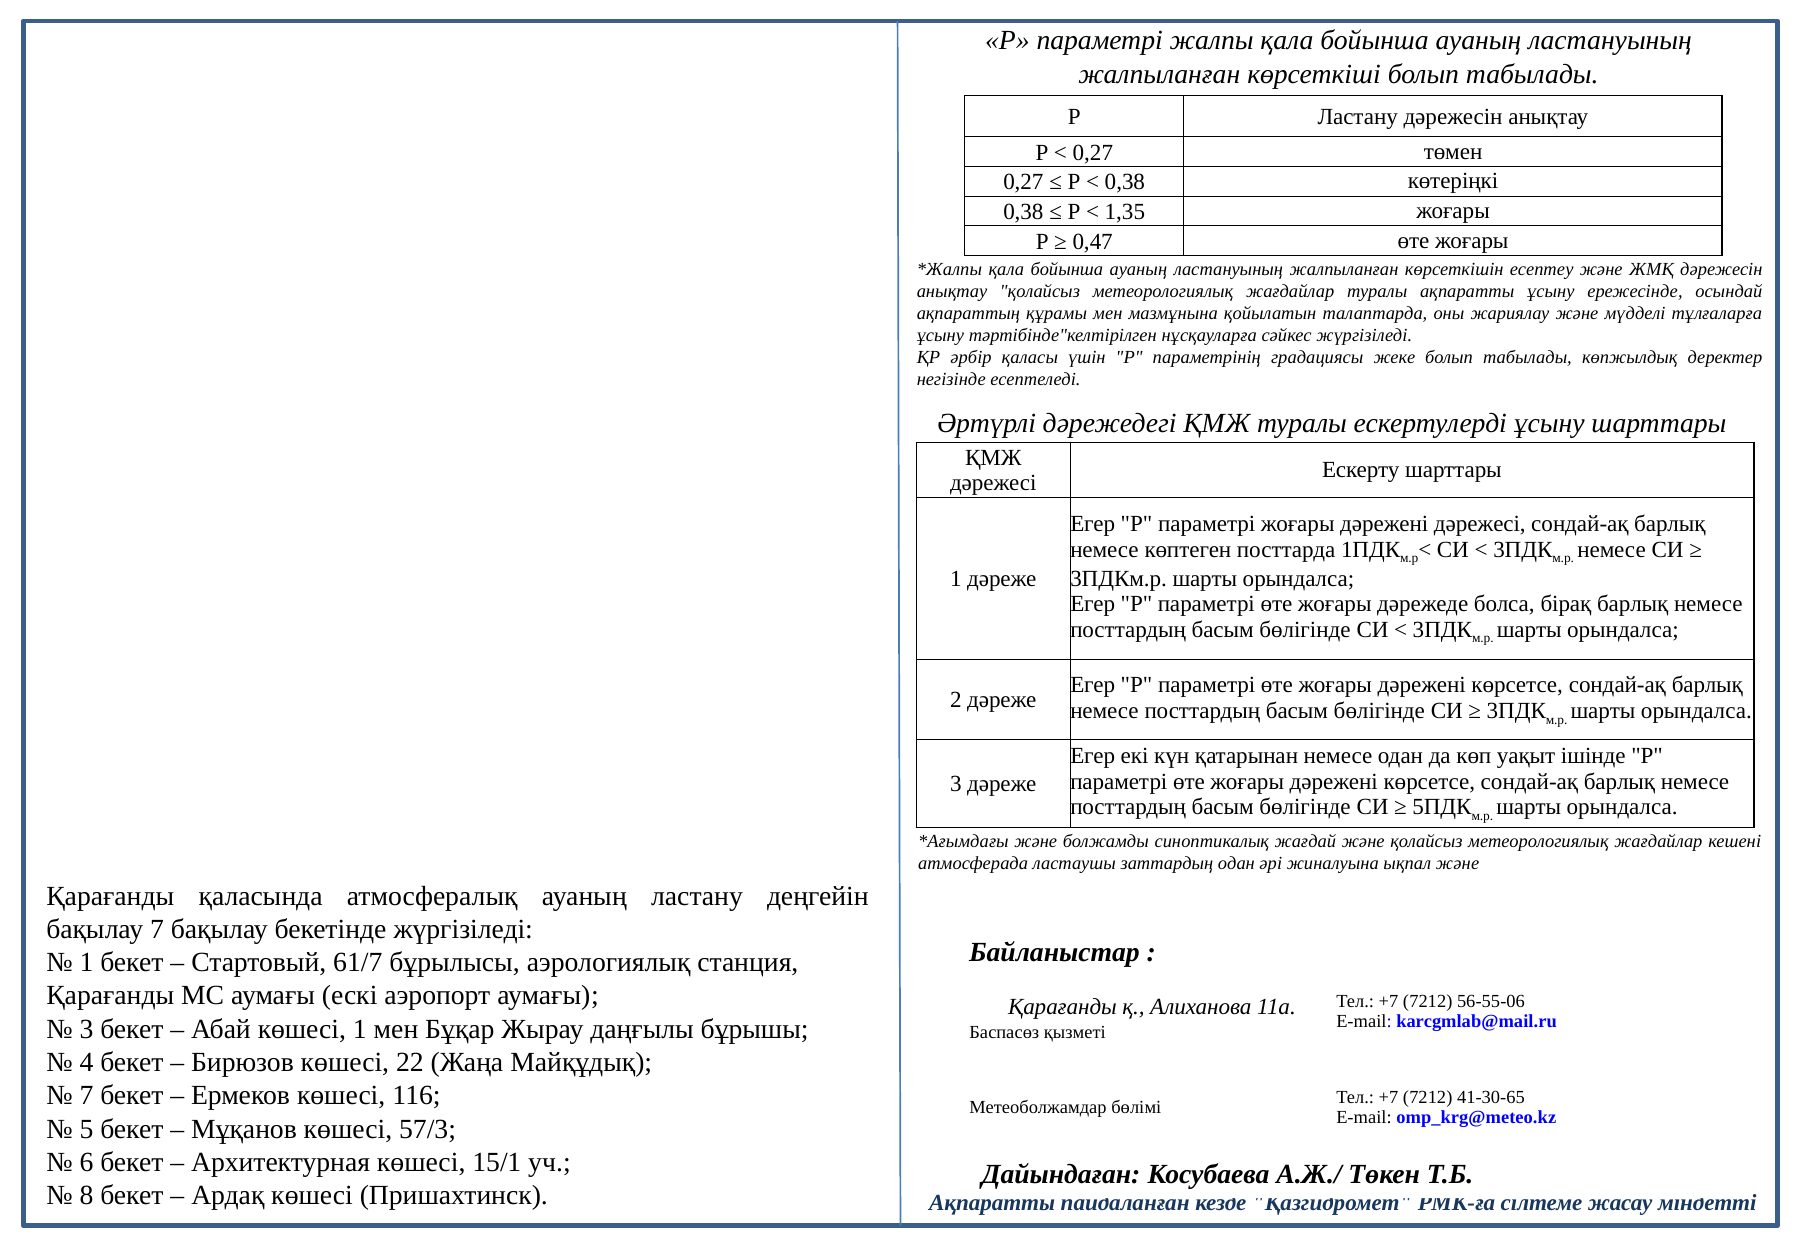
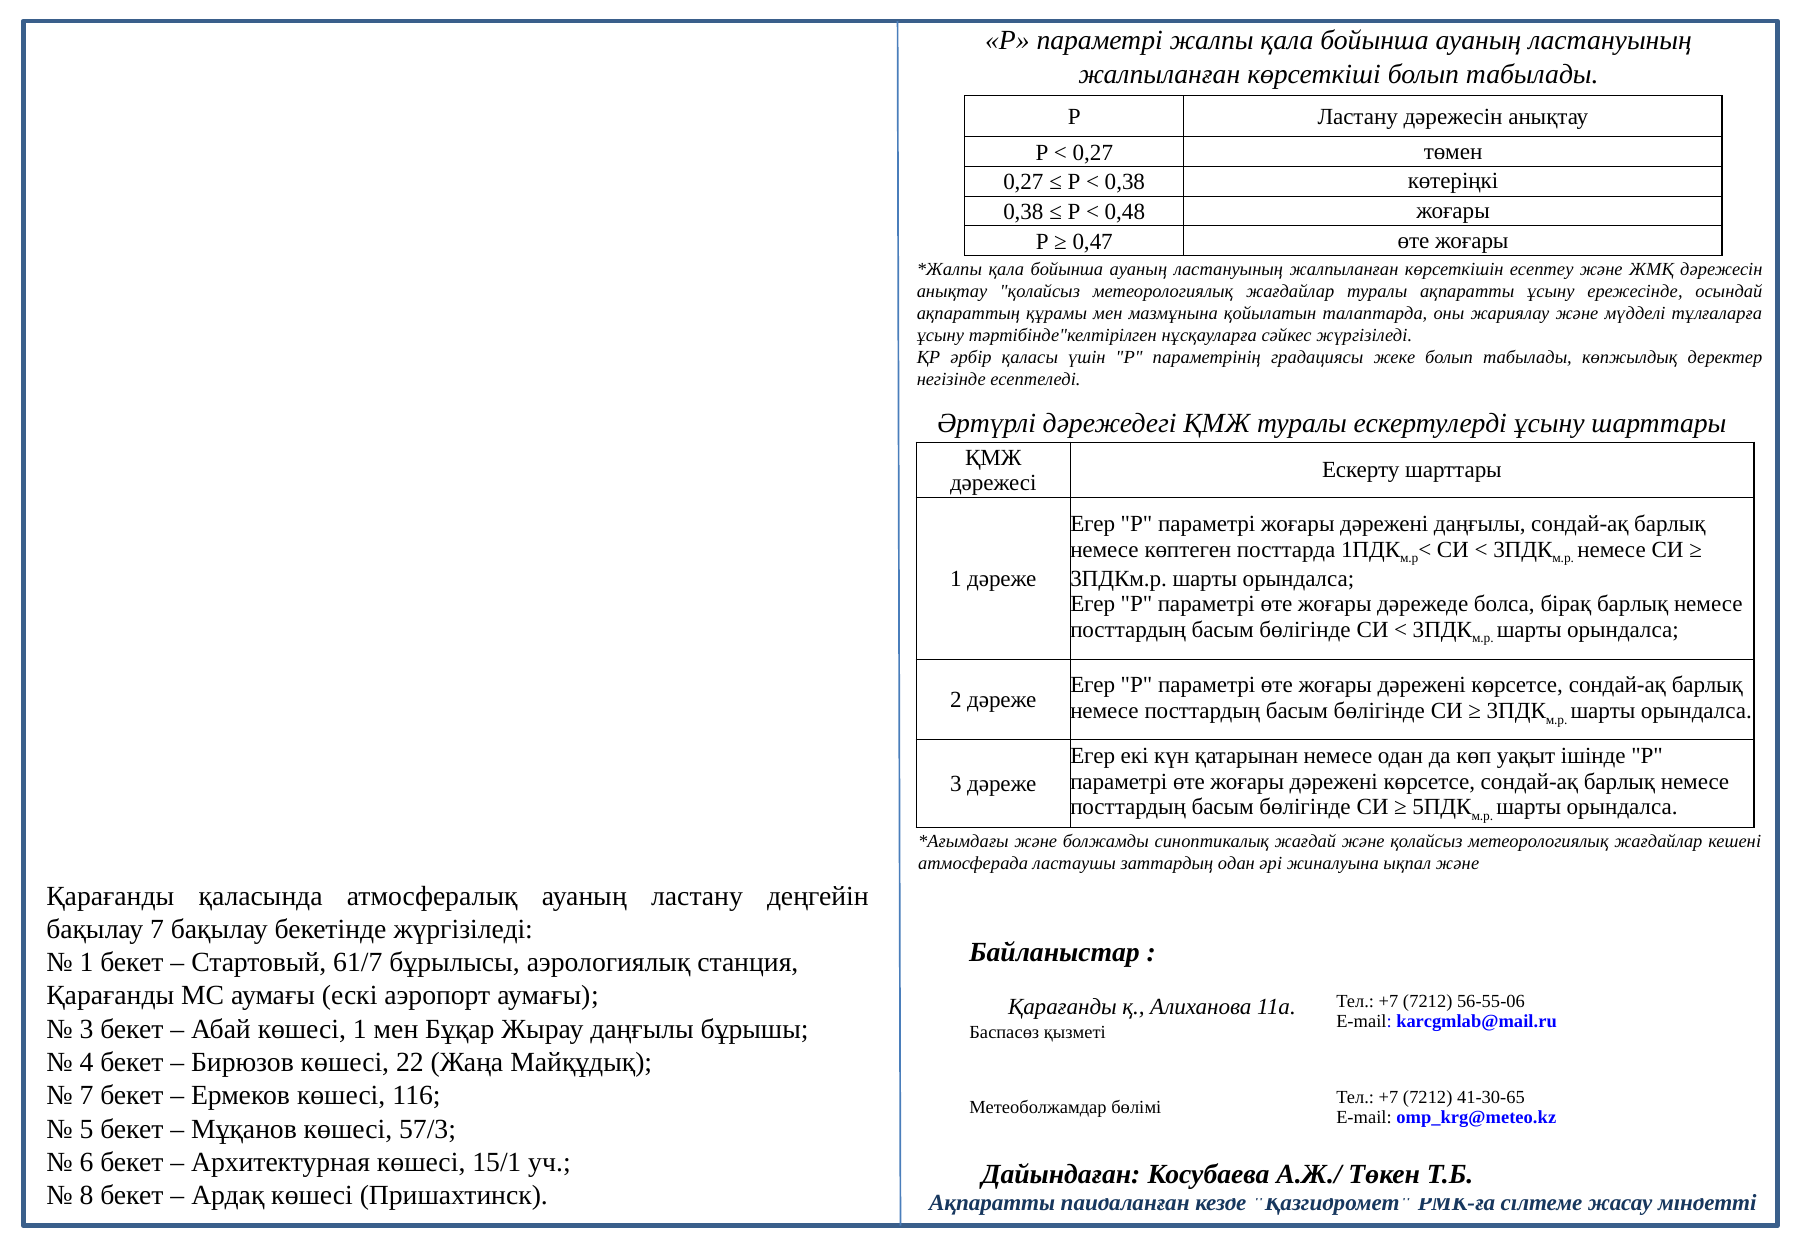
1,35: 1,35 -> 0,48 (1125, 212)
дәрежені дәрежесі: дәрежесі -> даңғылы (1480, 524)
